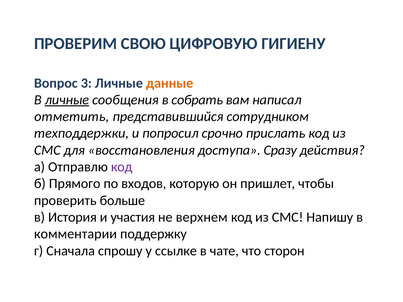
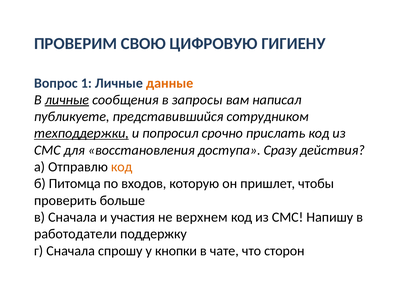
3: 3 -> 1 (86, 83)
собрать: собрать -> запросы (197, 100)
отметить: отметить -> публикуете (72, 117)
техподдержки underline: none -> present (81, 133)
код colour: purple -> orange (122, 167)
Прямого: Прямого -> Питомца (75, 184)
в История: История -> Сначала (72, 217)
комментарии: комментарии -> работодатели (76, 234)
ссылке: ссылке -> кнопки (176, 251)
